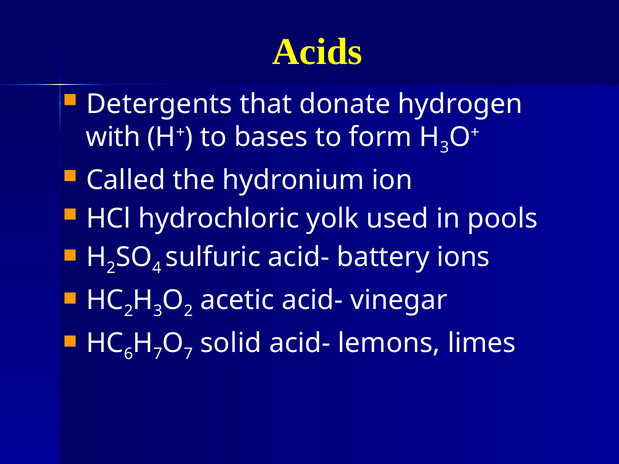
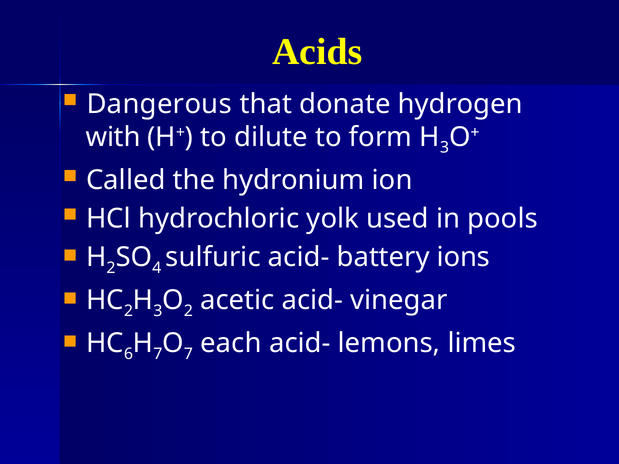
Detergents: Detergents -> Dangerous (159, 104)
bases: bases -> dilute (271, 137)
solid: solid -> each (231, 343)
